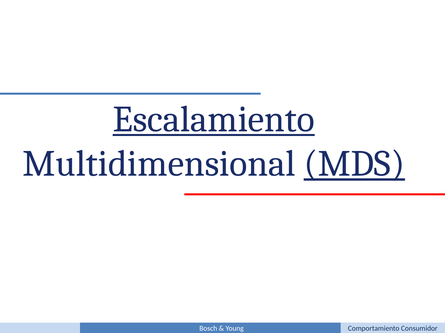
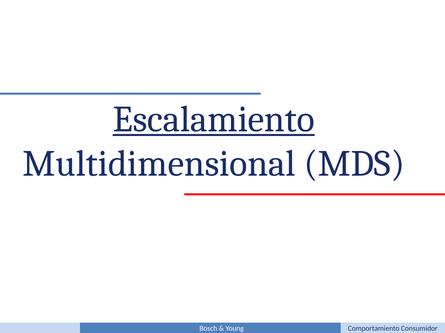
MDS underline: present -> none (354, 164)
